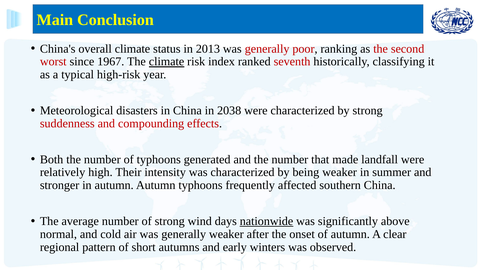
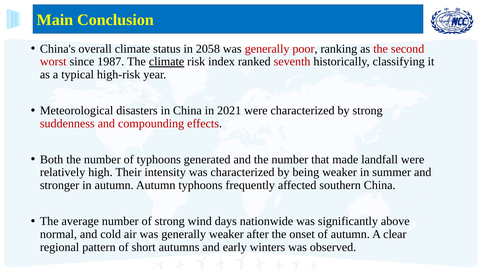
2013: 2013 -> 2058 (208, 49)
1967: 1967 -> 1987 (111, 62)
2038: 2038 -> 2021 (229, 111)
nationwide underline: present -> none (267, 222)
